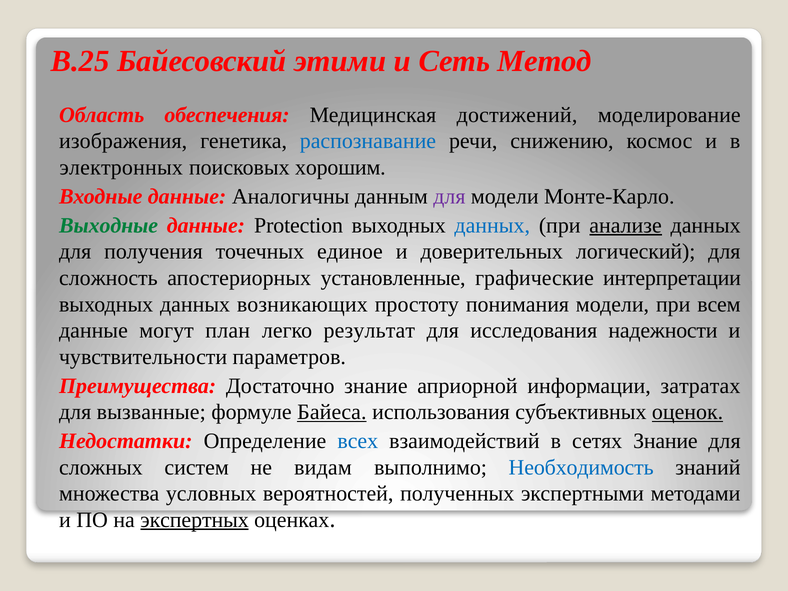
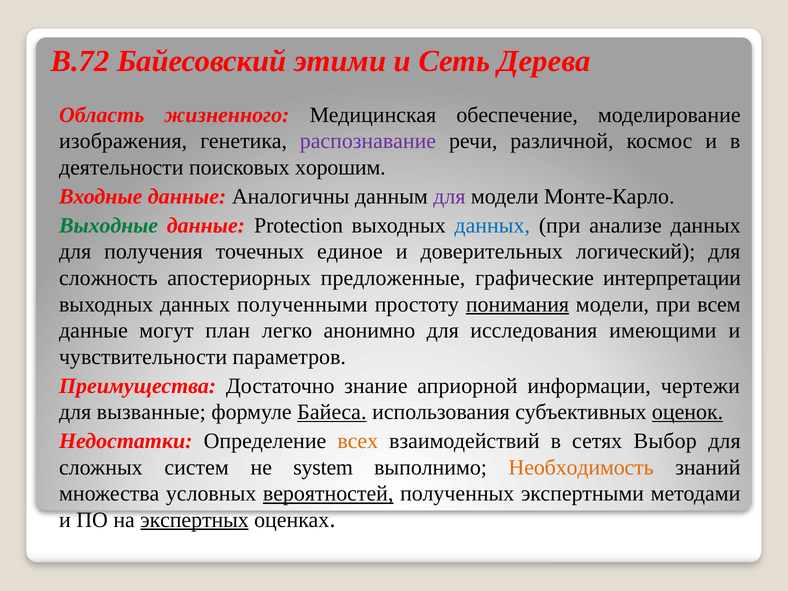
B.25: B.25 -> B.72 (80, 61)
Метод: Метод -> Дерева (544, 61)
обеспечения: обеспечения -> жизненного (227, 115)
достижений: достижений -> обеспечение (517, 115)
распознавание colour: blue -> purple (368, 141)
снижению: снижению -> различной (562, 141)
электронных: электронных -> деятельности (121, 167)
анализе underline: present -> none (626, 225)
установленные: установленные -> предложенные (393, 278)
возникающих: возникающих -> полученными (302, 304)
понимания underline: none -> present (517, 304)
результат: результат -> анонимно (369, 331)
надежности: надежности -> имеющими (663, 331)
затратах: затратах -> чертежи (700, 386)
всех colour: blue -> orange (358, 441)
сетях Знание: Знание -> Выбор (665, 441)
видам: видам -> system (323, 467)
Необходимость colour: blue -> orange (581, 467)
вероятностей underline: none -> present (328, 494)
